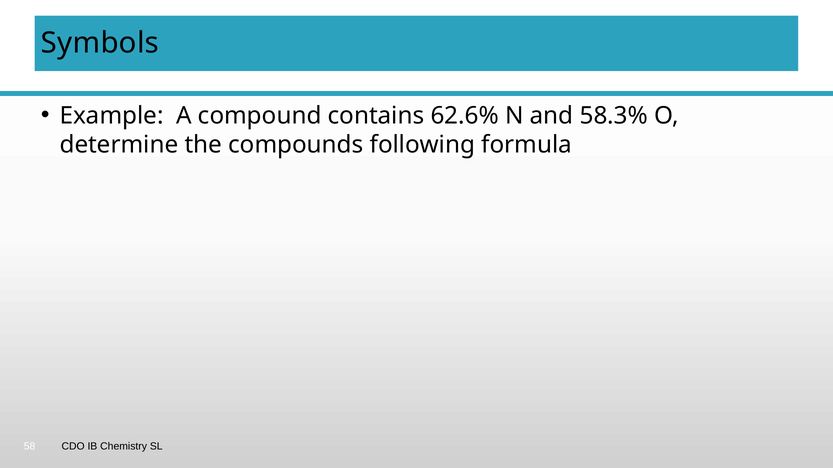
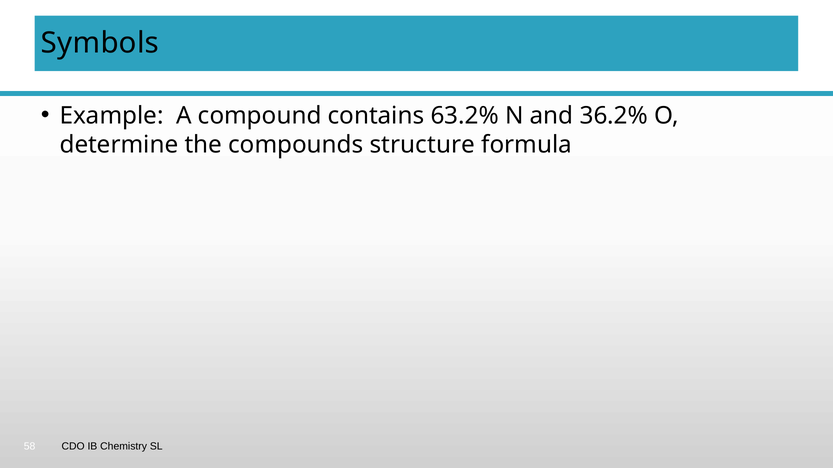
62.6%: 62.6% -> 63.2% (465, 116)
58.3%: 58.3% -> 36.2% (614, 116)
following: following -> structure (422, 145)
